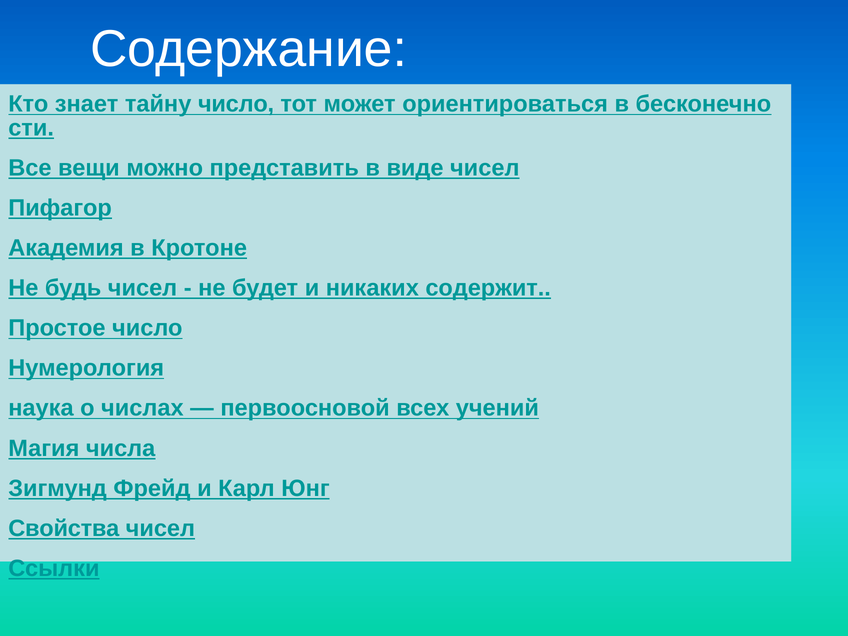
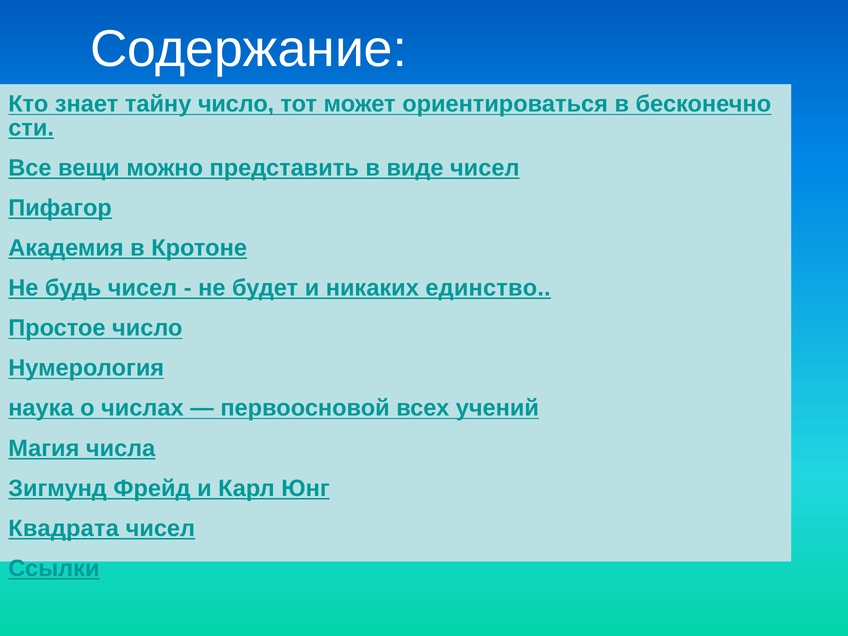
содержит: содержит -> единство (488, 288)
Свойства: Свойства -> Квадрата (64, 528)
